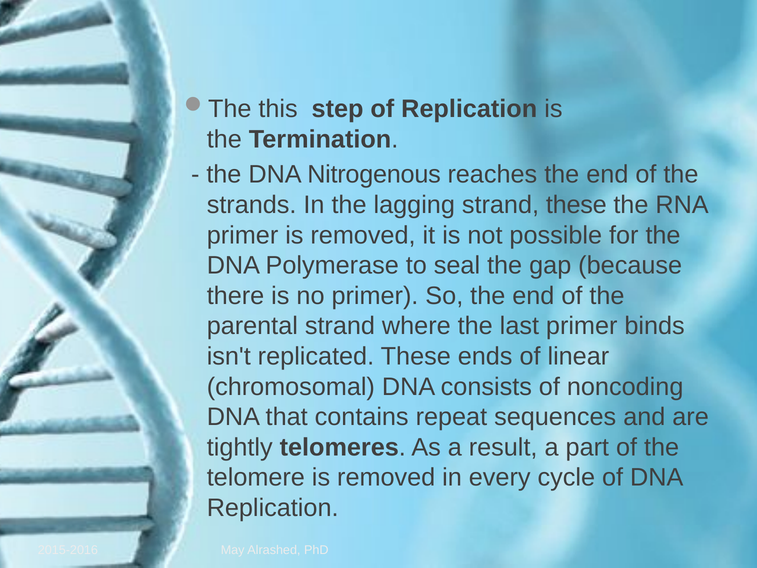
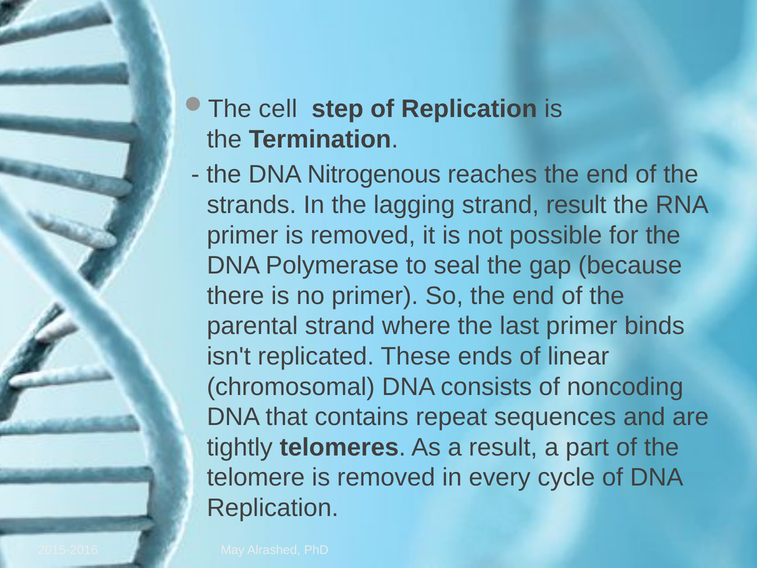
this: this -> cell (278, 109)
strand these: these -> result (576, 205)
